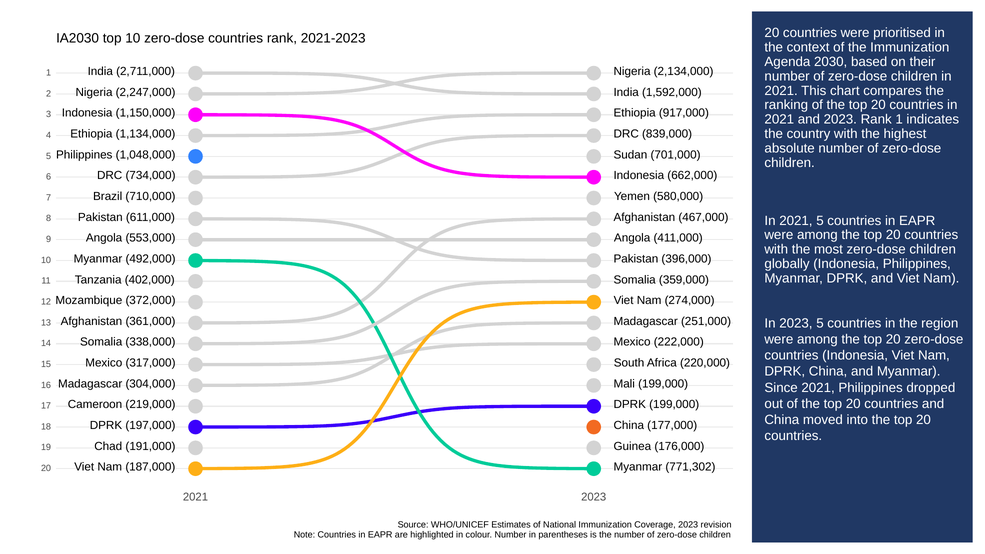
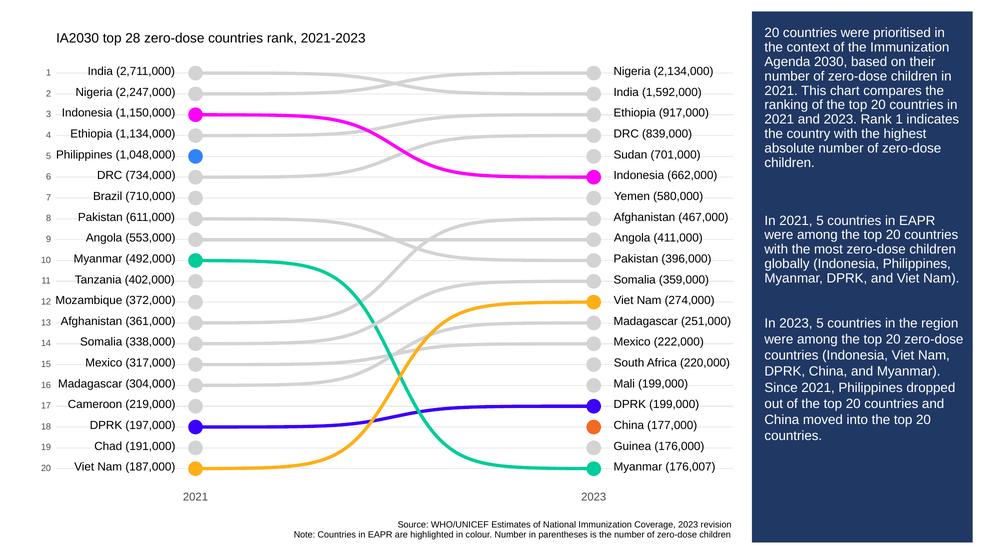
top 10: 10 -> 28 (133, 38)
771,302: 771,302 -> 176,007 (690, 467)
